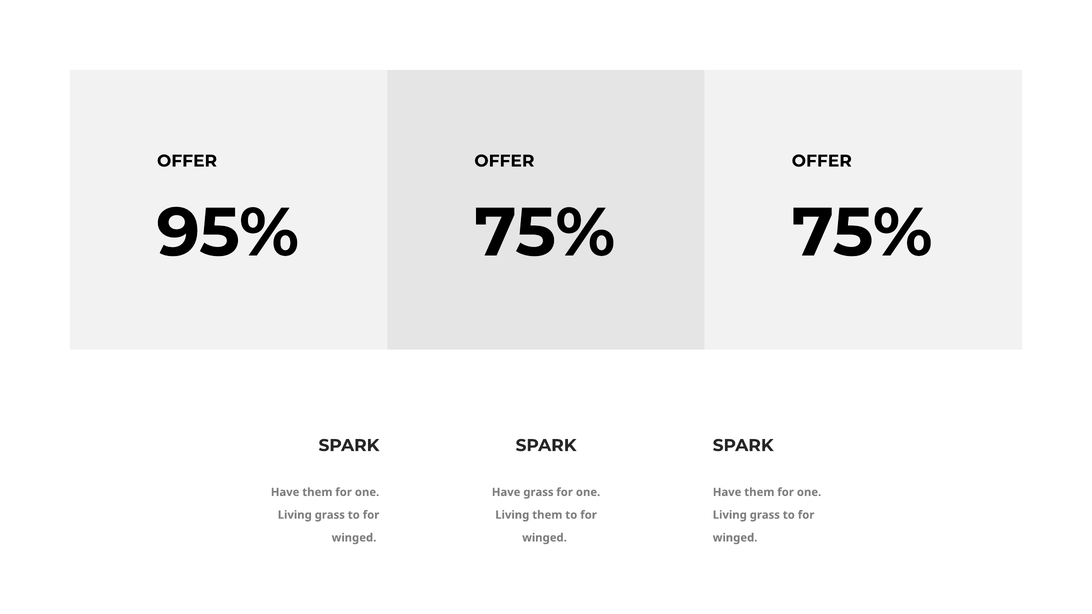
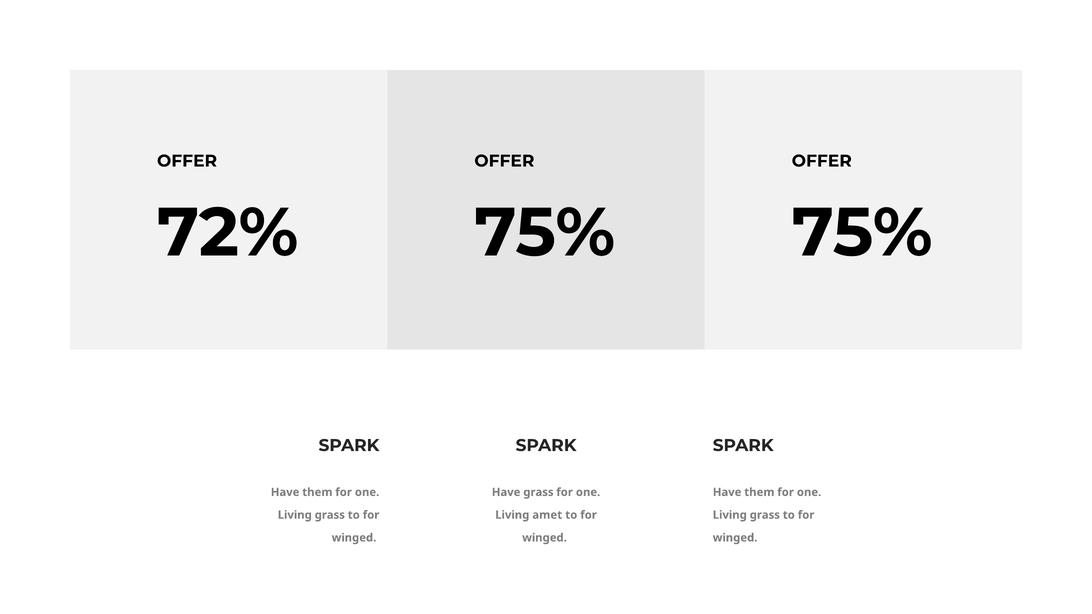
95%: 95% -> 72% (228, 233)
Living them: them -> amet (547, 515)
